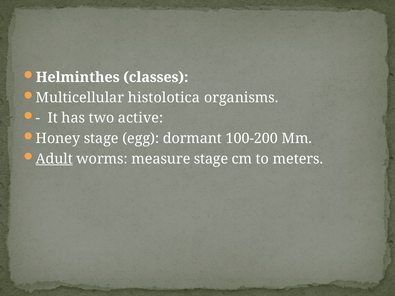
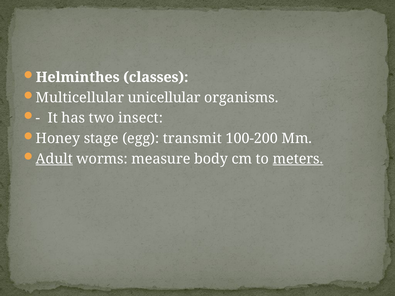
histolotica: histolotica -> unicellular (164, 98)
active: active -> insect (141, 118)
dormant: dormant -> transmit (192, 139)
measure stage: stage -> body (211, 159)
meters underline: none -> present (298, 159)
